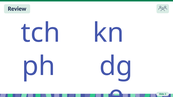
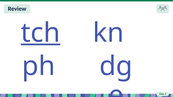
tch underline: none -> present (41, 33)
